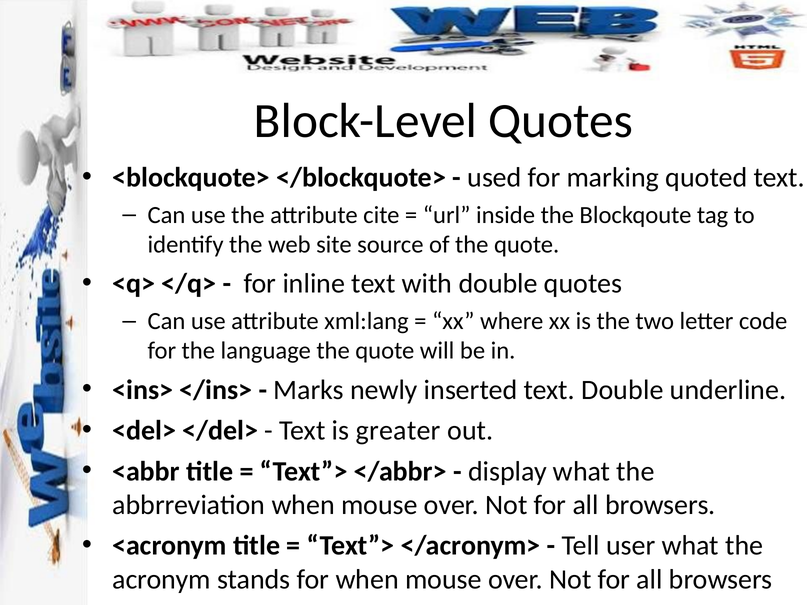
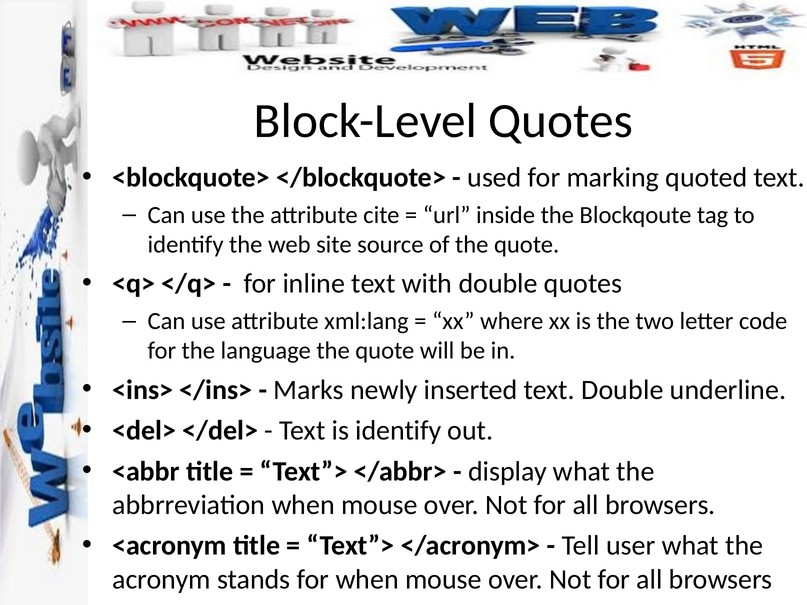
is greater: greater -> identify (398, 431)
